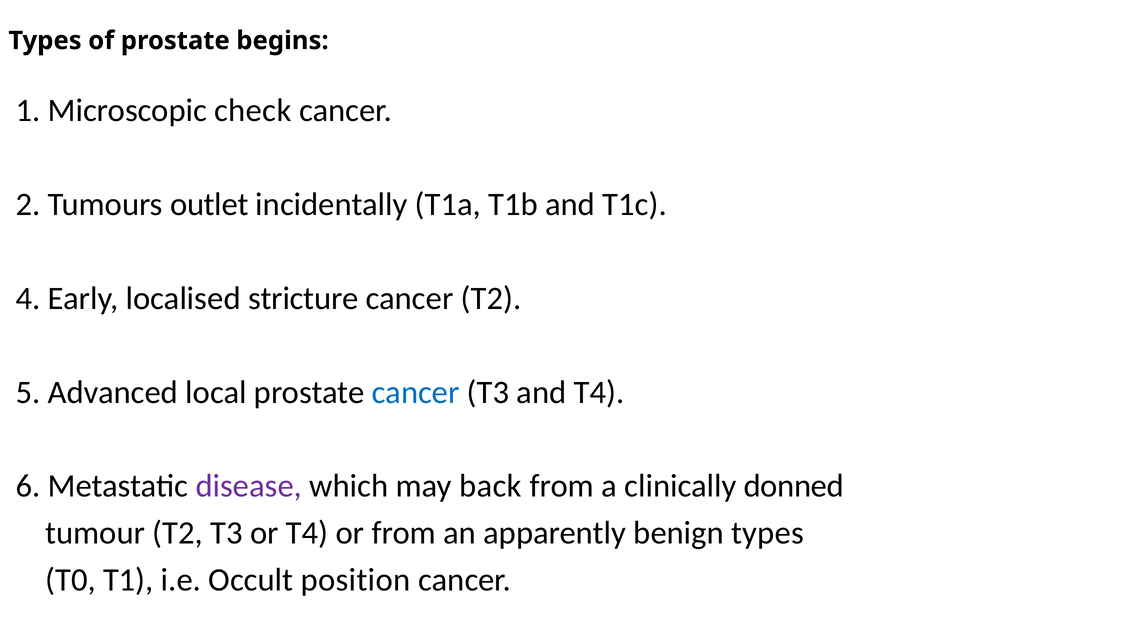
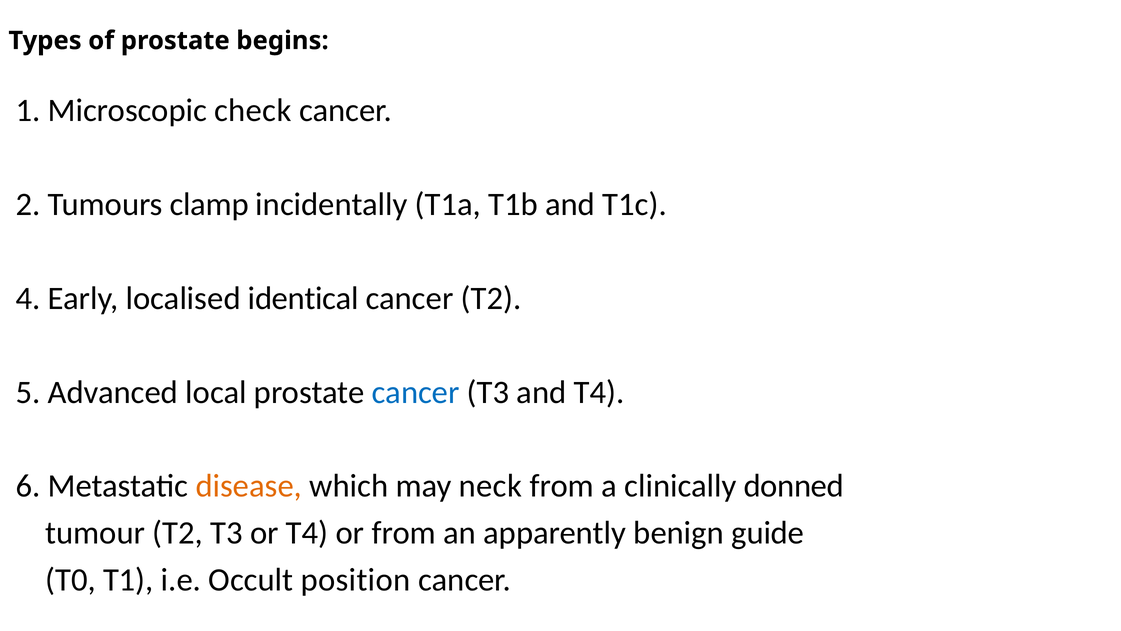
outlet: outlet -> clamp (209, 204)
stricture: stricture -> identical (303, 298)
disease colour: purple -> orange (249, 486)
back: back -> neck (490, 486)
benign types: types -> guide (768, 533)
